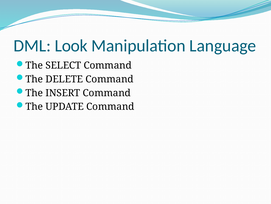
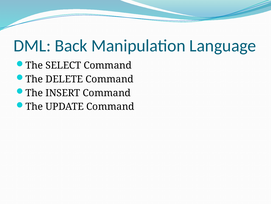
Look: Look -> Back (71, 46)
